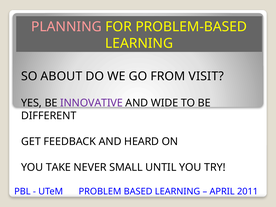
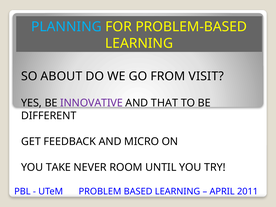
PLANNING colour: pink -> light blue (66, 27)
WIDE: WIDE -> THAT (164, 103)
HEARD: HEARD -> MICRO (142, 142)
SMALL: SMALL -> ROOM (126, 167)
